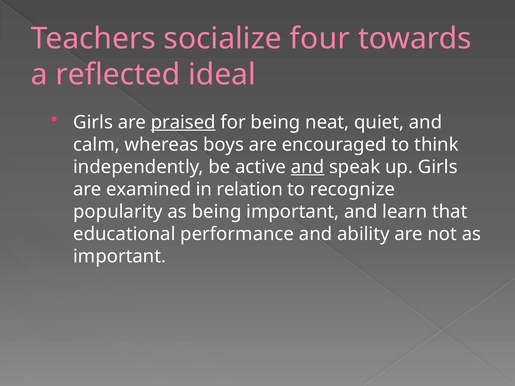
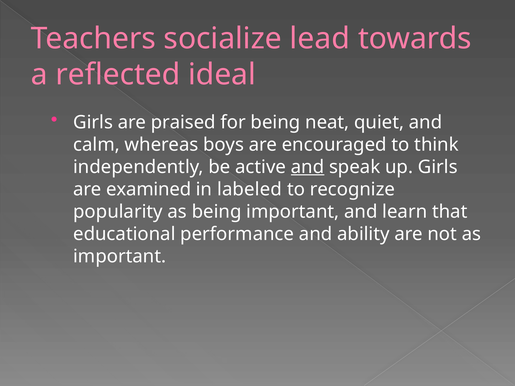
four: four -> lead (320, 39)
praised underline: present -> none (183, 122)
relation: relation -> labeled (250, 189)
